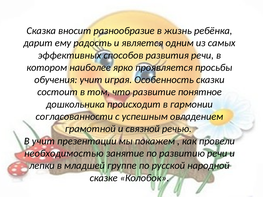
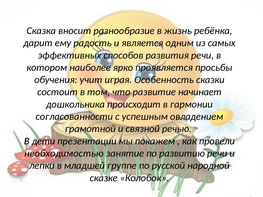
понятное: понятное -> начинает (200, 92)
В учит: учит -> дети (43, 141)
